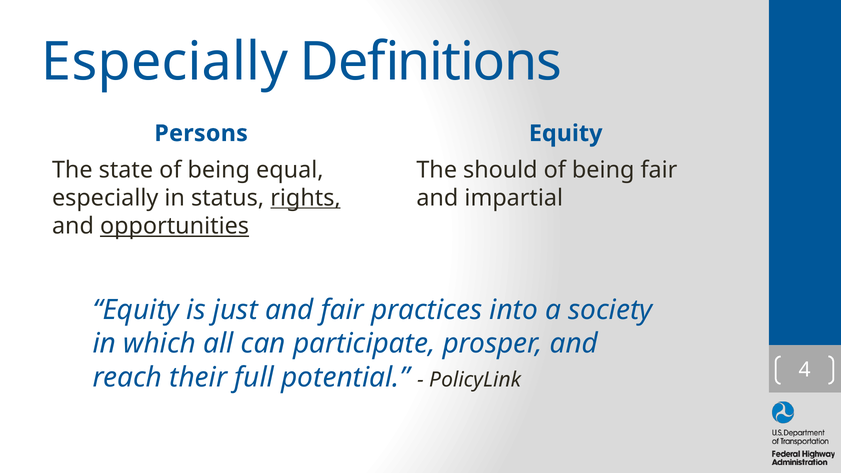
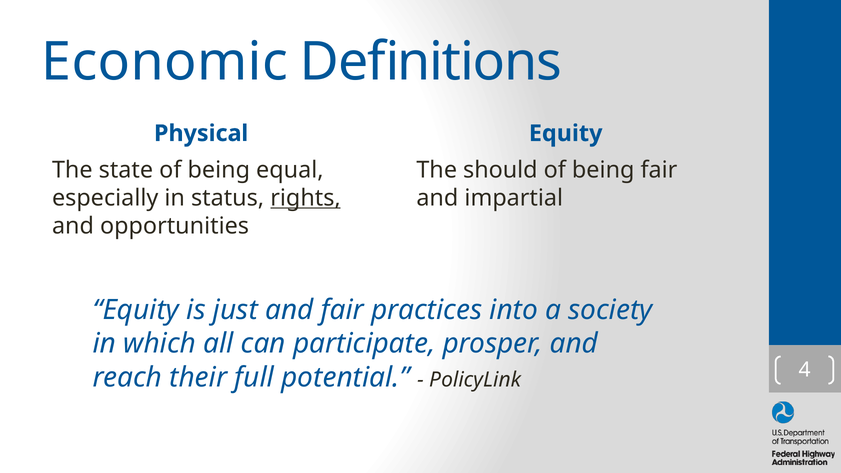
Especially: Especially -> Economic (165, 62)
Persons: Persons -> Physical (201, 133)
opportunities underline: present -> none (175, 226)
